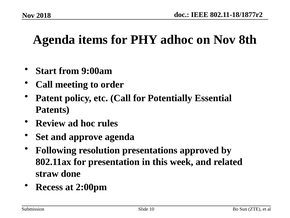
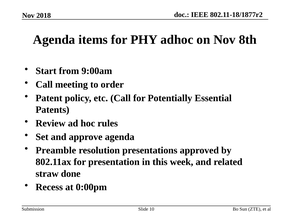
Following: Following -> Preamble (56, 150)
2:00pm: 2:00pm -> 0:00pm (91, 187)
